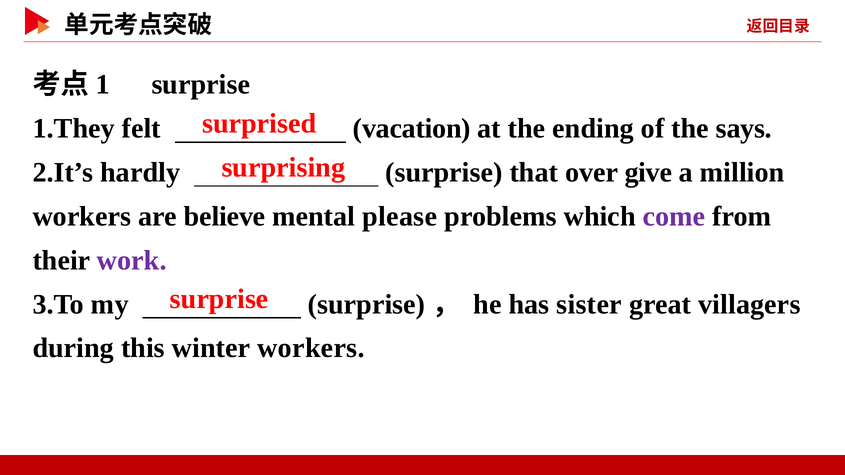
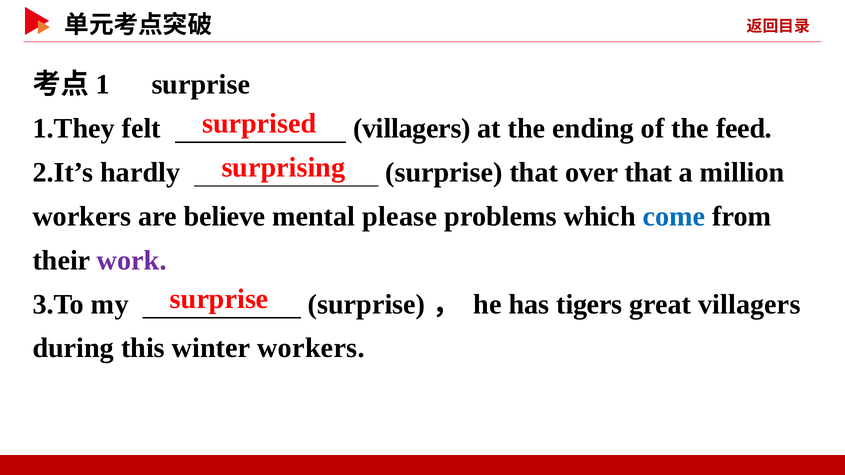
felt vacation: vacation -> villagers (412, 129)
says: says -> feed (744, 129)
over give: give -> that (648, 173)
come colour: purple -> blue (674, 217)
sister: sister -> tigers (589, 304)
